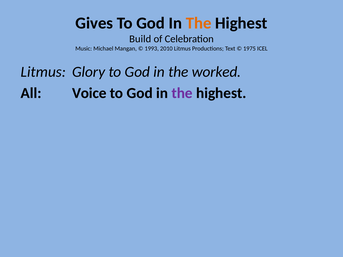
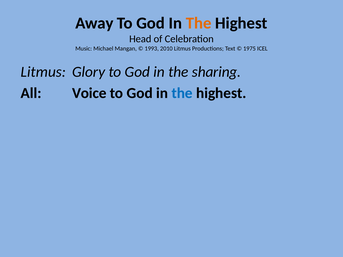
Gives: Gives -> Away (94, 23)
Build: Build -> Head (140, 39)
worked: worked -> sharing (217, 72)
the colour: purple -> blue (182, 93)
